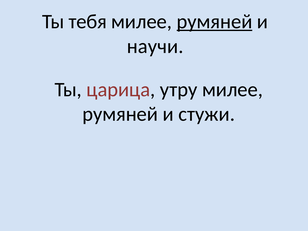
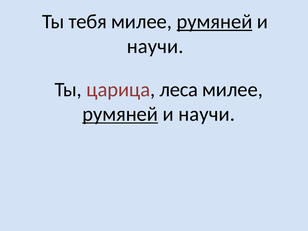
утру: утру -> леса (179, 90)
румяней underline: none -> present (120, 114)
стужи: стужи -> научи (207, 114)
